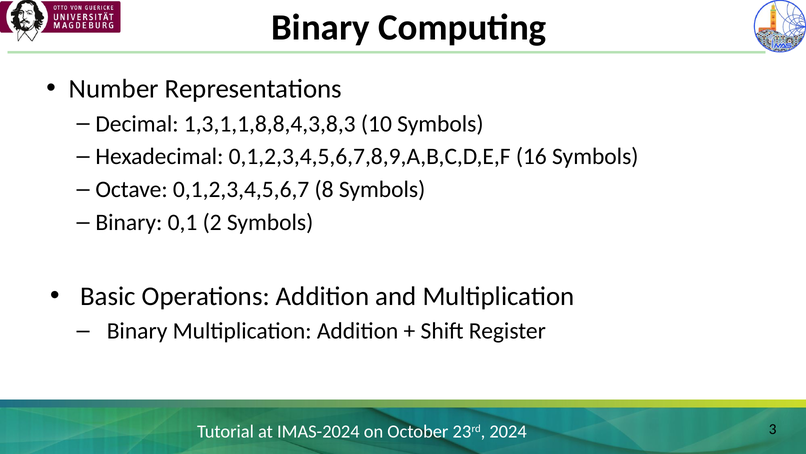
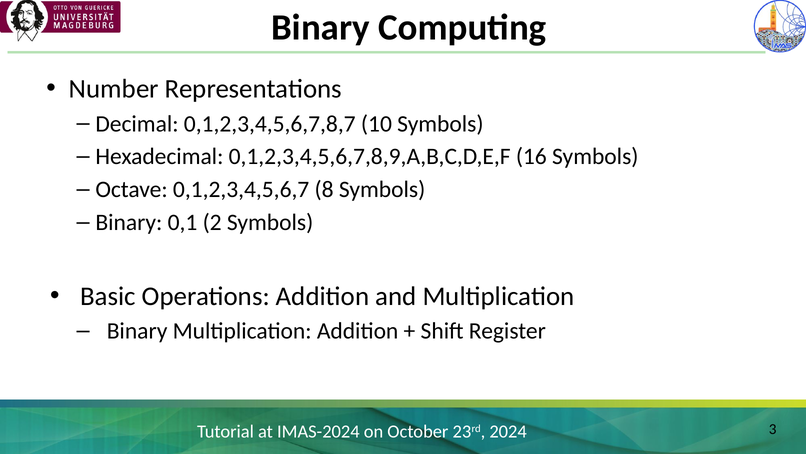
1,3,1,1,8,8,4,3,8,3: 1,3,1,1,8,8,4,3,8,3 -> 0,1,2,3,4,5,6,7,8,7 (270, 124)
